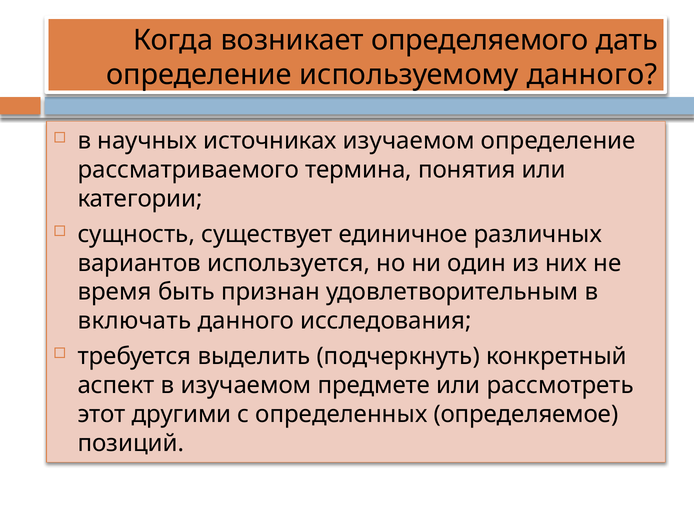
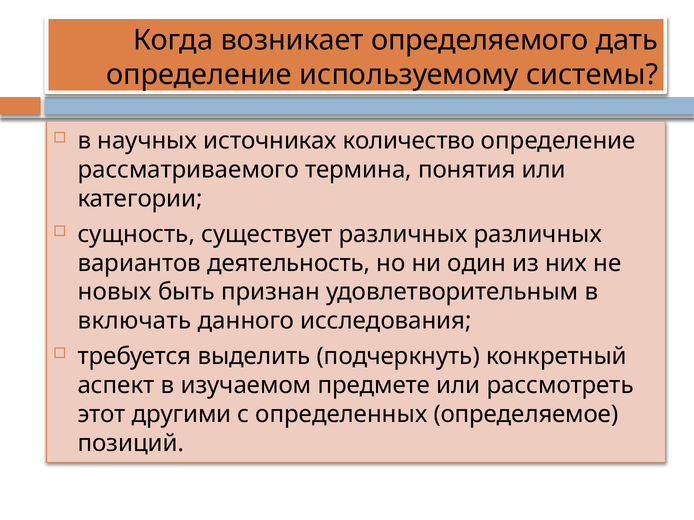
используемому данного: данного -> системы (592, 75)
источниках изучаемом: изучаемом -> количество (409, 141)
существует единичное: единичное -> различных (403, 234)
используется: используется -> деятельность (289, 263)
время: время -> новых (115, 292)
